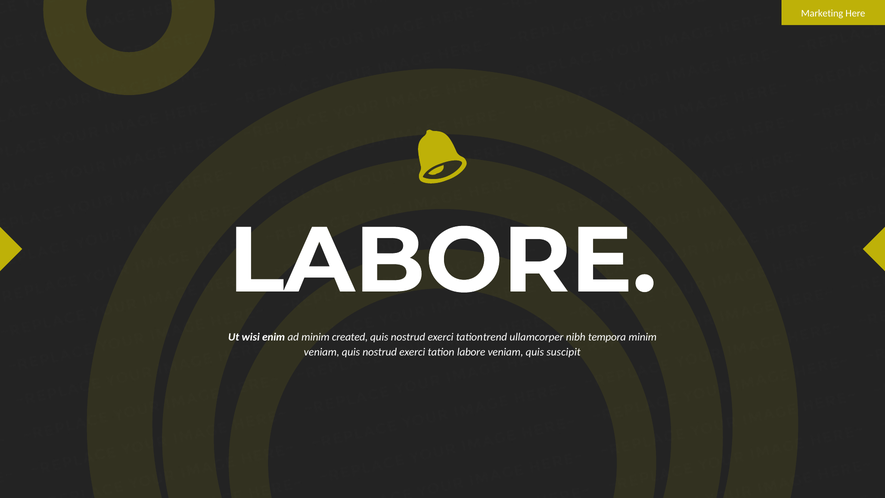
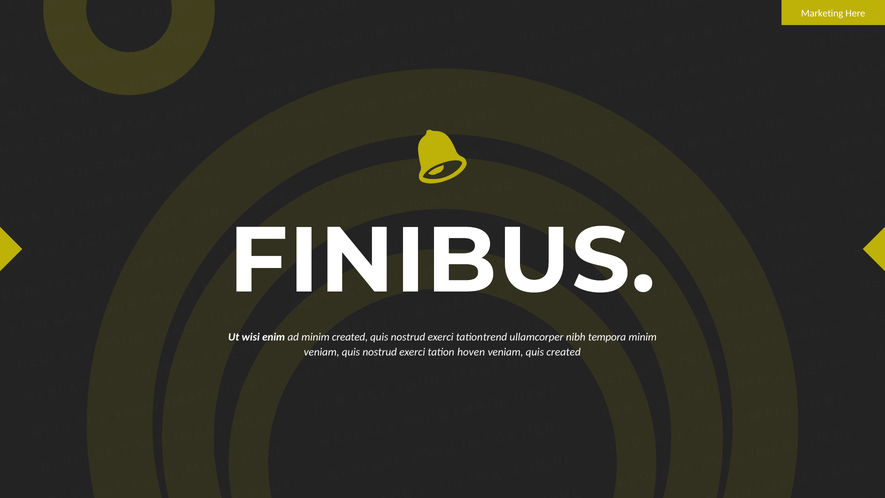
LABORE: LABORE -> FINIBUS (442, 261)
tation labore: labore -> hoven (471, 352)
quis suscipit: suscipit -> created (564, 352)
